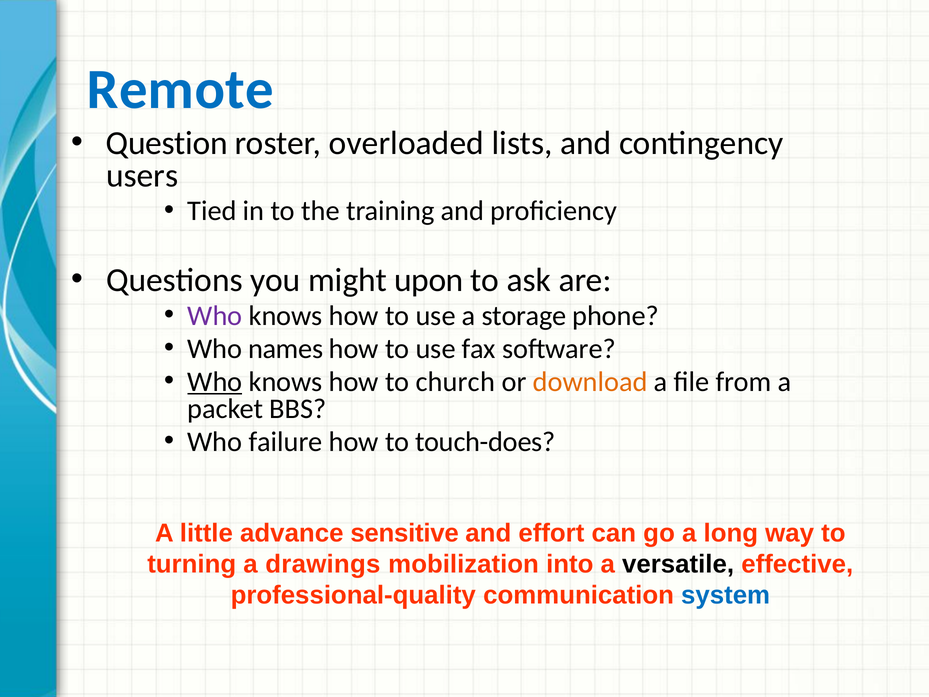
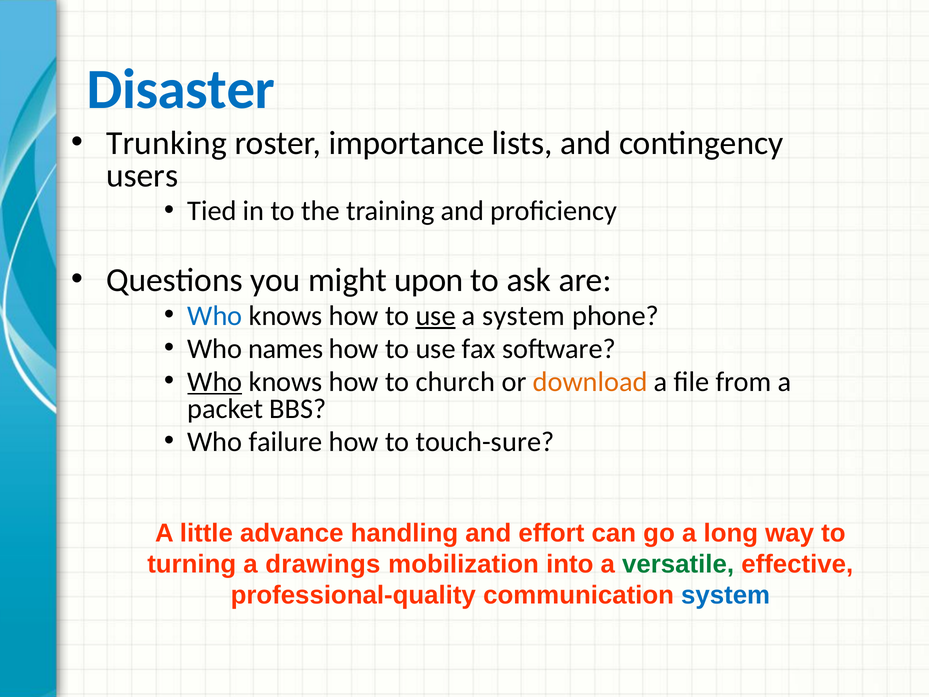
Remote: Remote -> Disaster (181, 89)
Question: Question -> Trunking (167, 143)
overloaded: overloaded -> importance (407, 143)
Who colour: purple -> blue (215, 316)
use underline: none -> present (436, 316)
a storage: storage -> system (524, 316)
touch-does: touch-does -> touch-sure (485, 442)
sensitive: sensitive -> handling (404, 533)
versatile colour: black -> green (678, 564)
